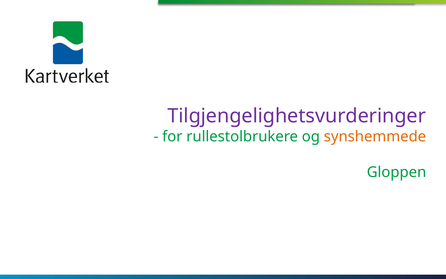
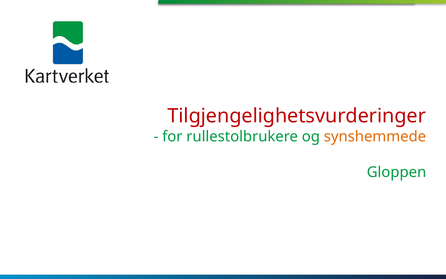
Tilgjengelighetsvurderinger colour: purple -> red (297, 116)
